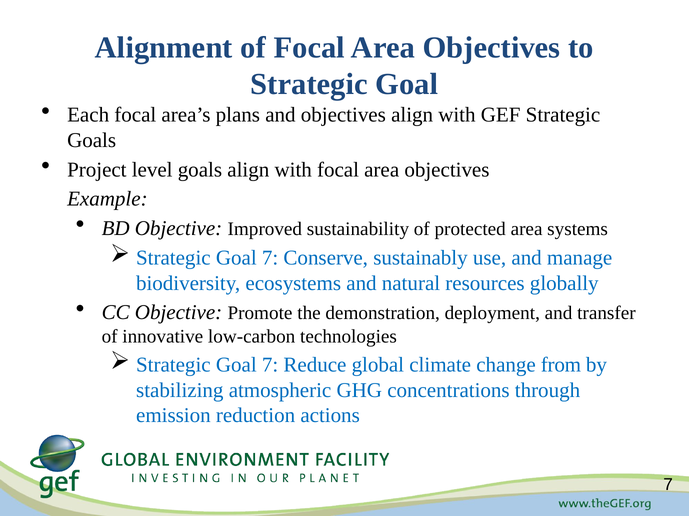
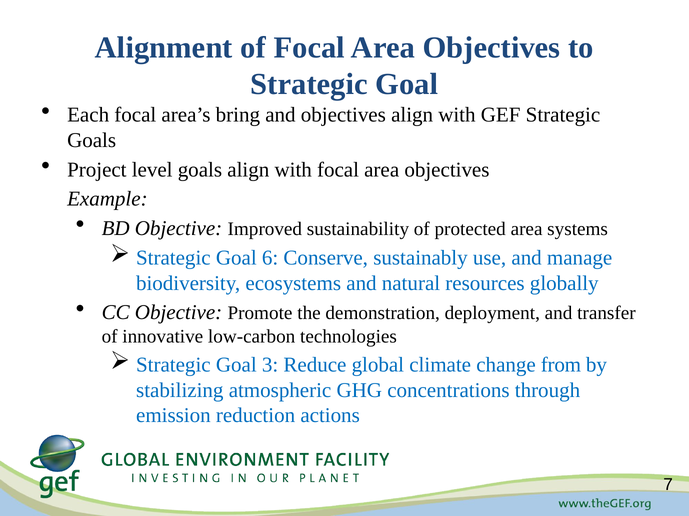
plans: plans -> bring (238, 115)
7: 7 -> 6 (270, 258)
7: 7 -> 3 (270, 365)
